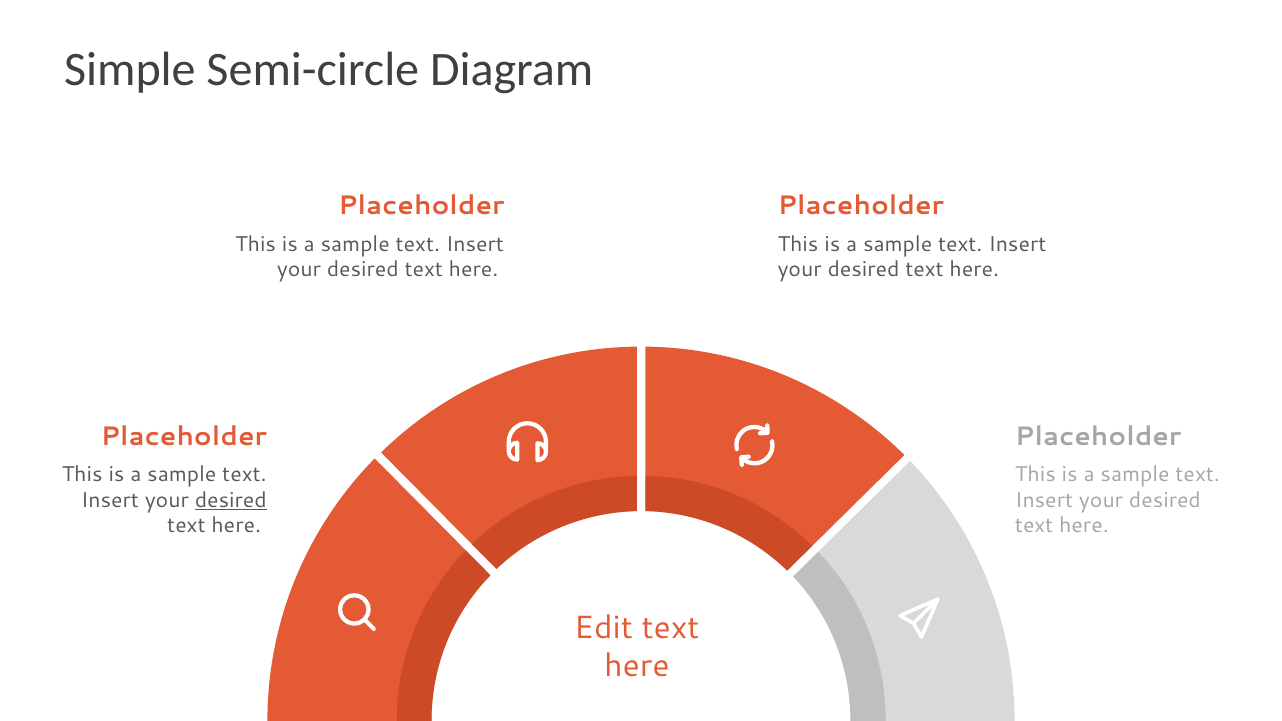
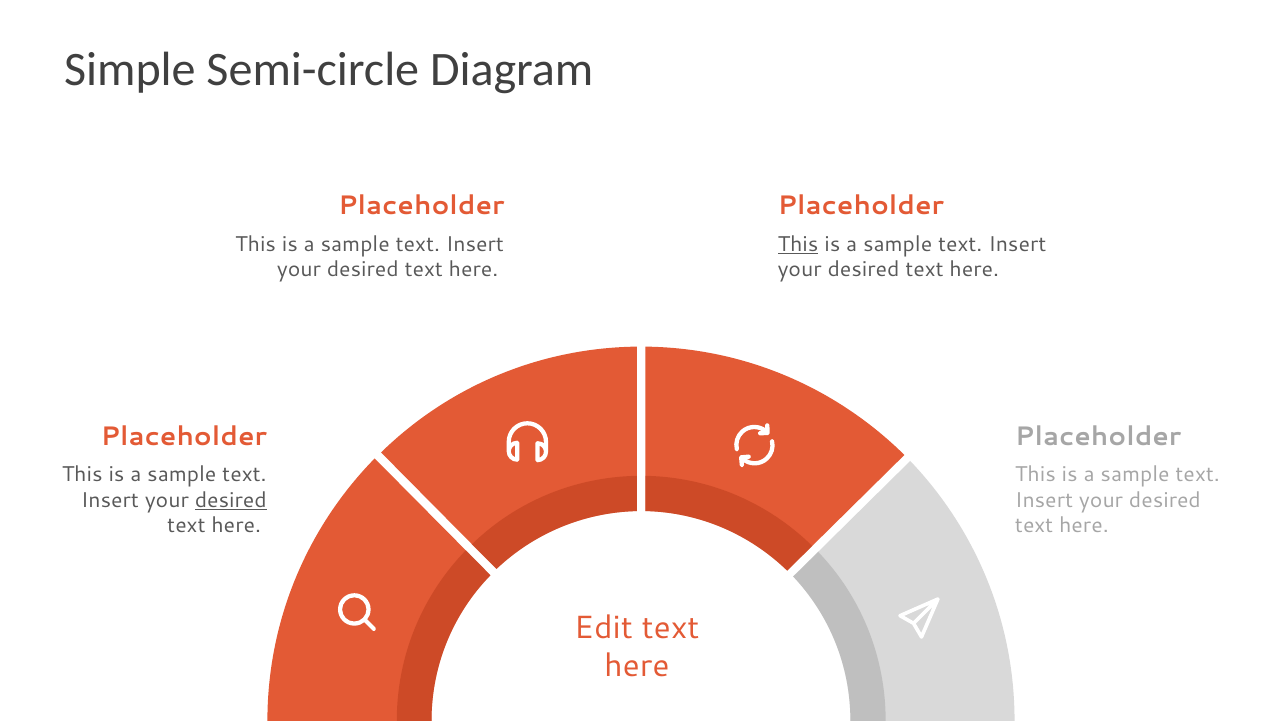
This underline: none -> present (798, 244)
